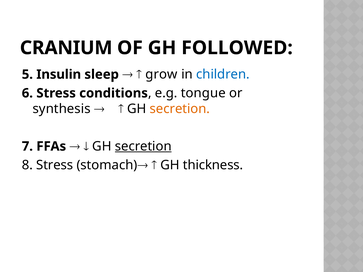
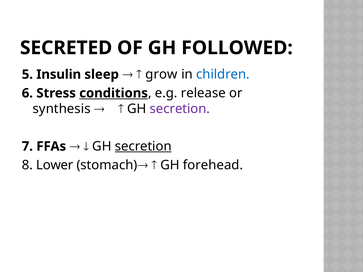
CRANIUM: CRANIUM -> SECRETED (66, 48)
conditions underline: none -> present (114, 93)
tongue: tongue -> release (203, 93)
secretion colour: orange -> purple (180, 109)
8 Stress: Stress -> Lower (55, 165)
thickness: thickness -> forehead (213, 165)
